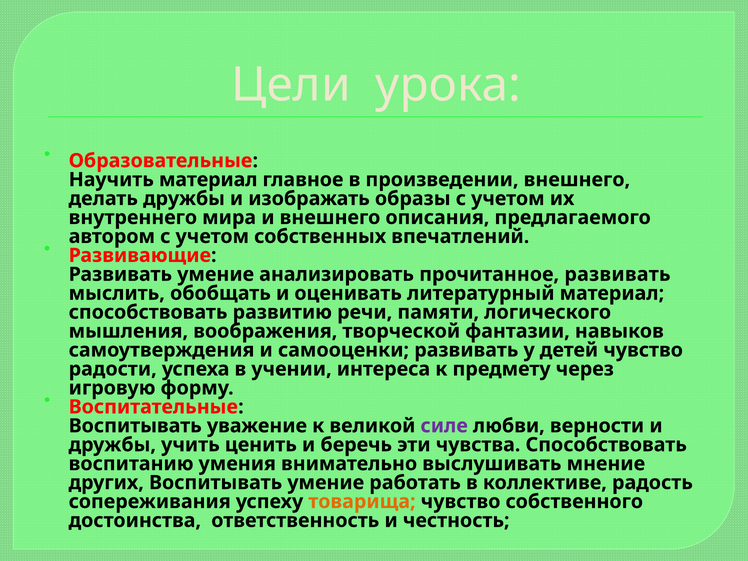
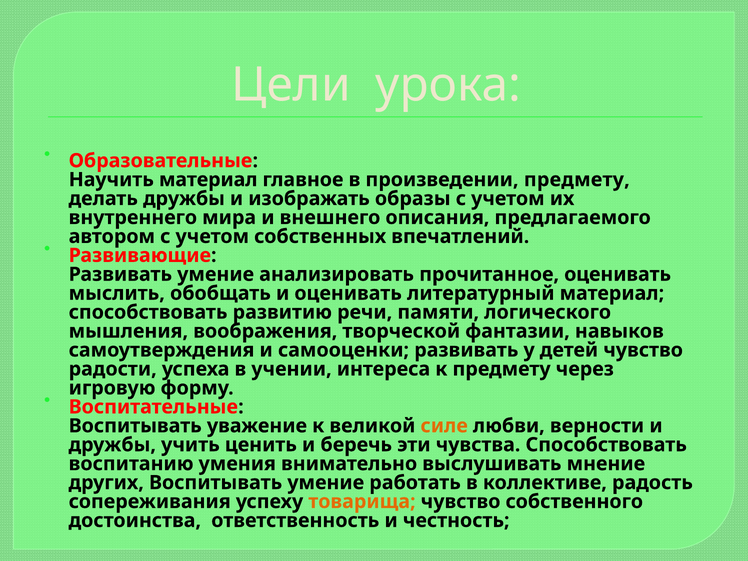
произведении внешнего: внешнего -> предмету (577, 180)
прочитанное развивать: развивать -> оценивать (618, 274)
силе colour: purple -> orange (444, 426)
